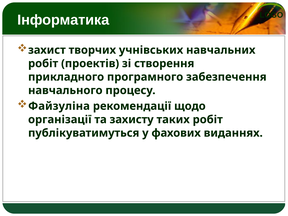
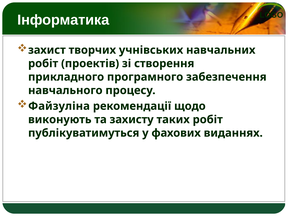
організації: організації -> виконують (60, 120)
